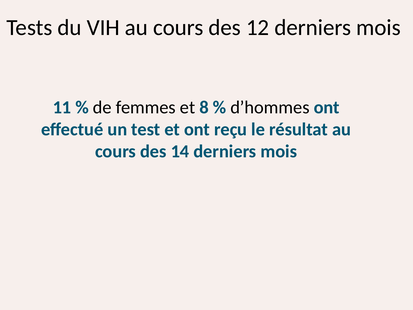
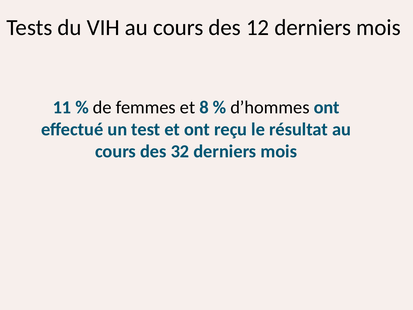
14: 14 -> 32 (180, 151)
